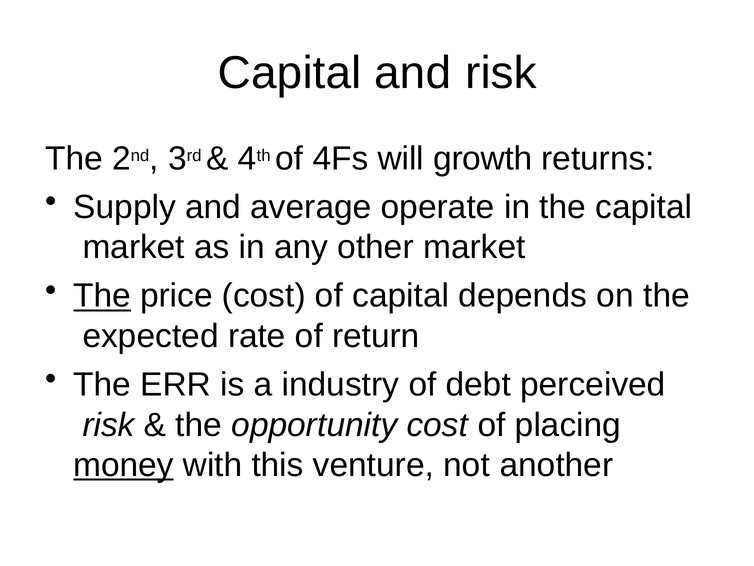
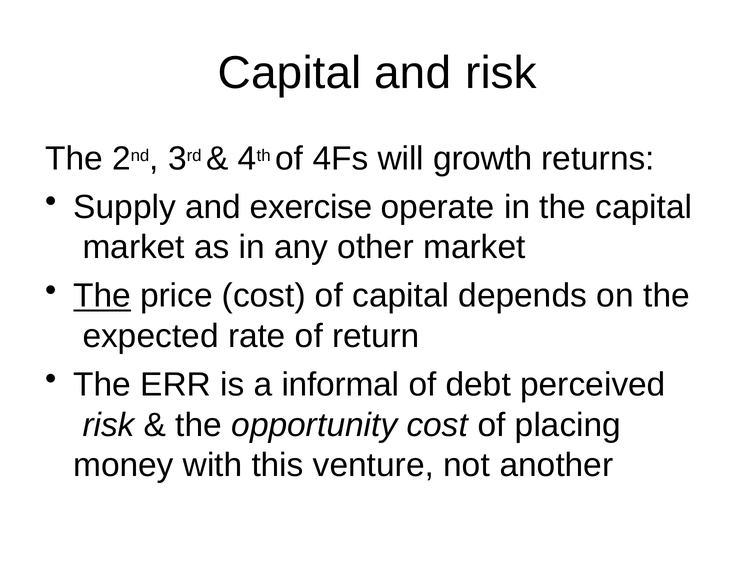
average: average -> exercise (311, 207)
industry: industry -> informal (340, 384)
money underline: present -> none (124, 465)
